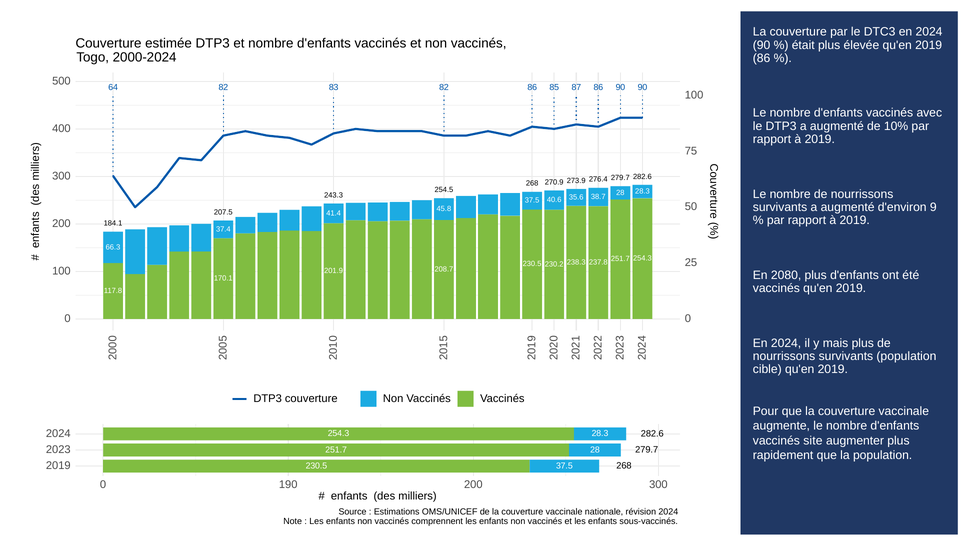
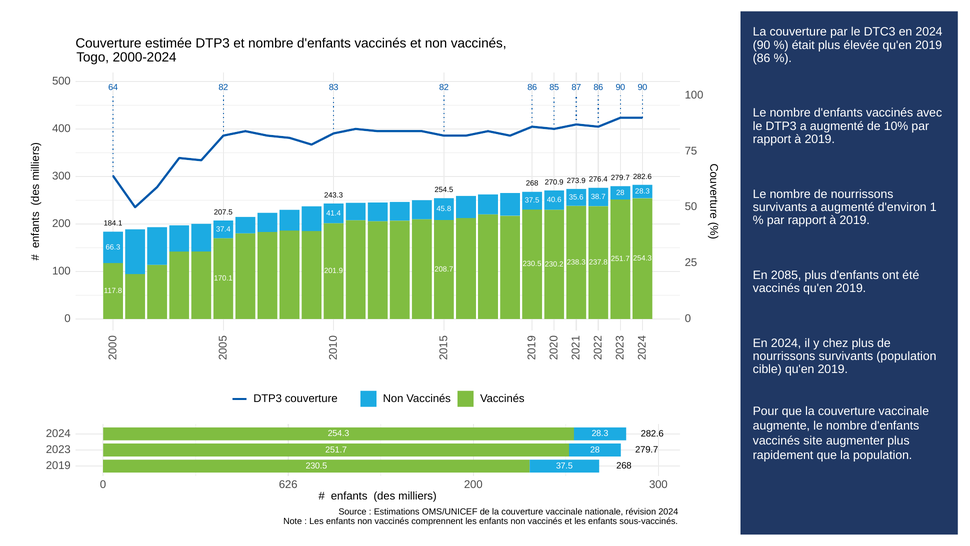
d'environ 9: 9 -> 1 (933, 207)
2080: 2080 -> 2085 (786, 275)
mais: mais -> chez (836, 343)
190: 190 -> 626 (288, 484)
